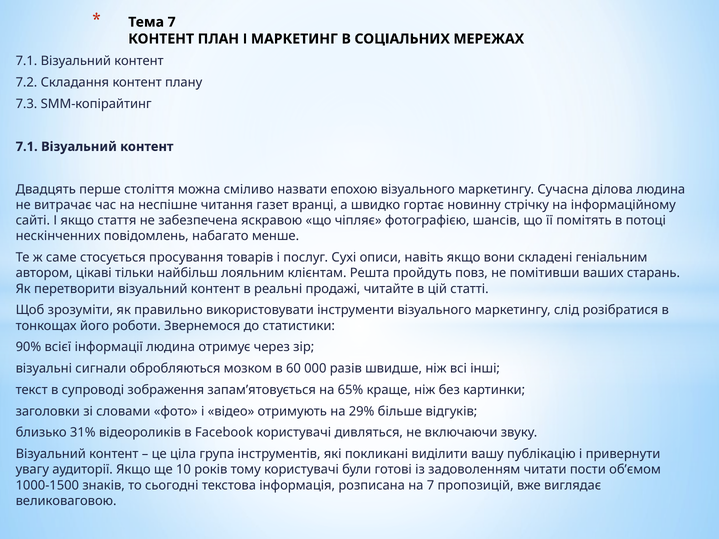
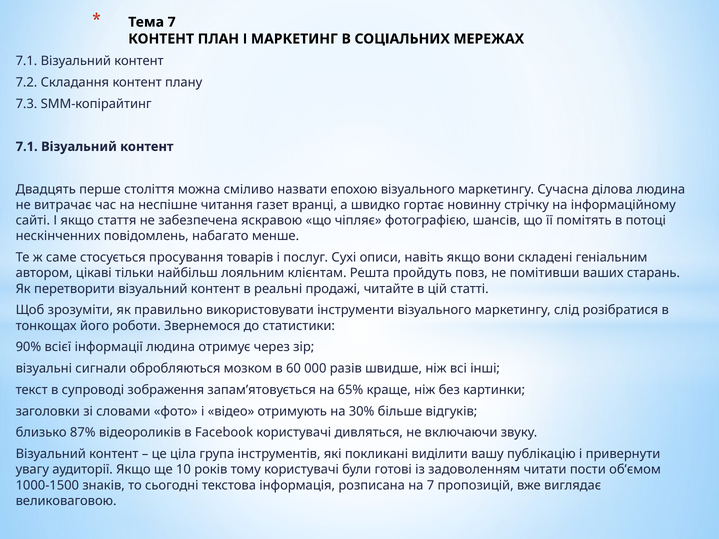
29%: 29% -> 30% (362, 411)
31%: 31% -> 87% (83, 433)
